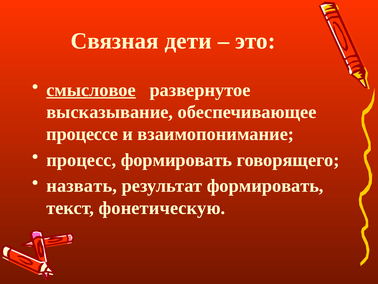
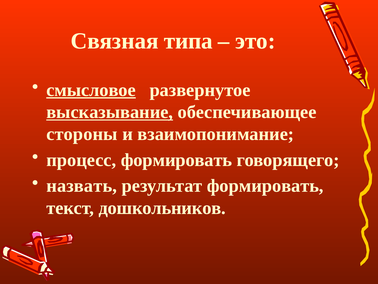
дети: дети -> типа (188, 41)
высказывание underline: none -> present (110, 112)
процессе: процессе -> стороны (82, 134)
фонетическую: фонетическую -> дошкольников (162, 208)
